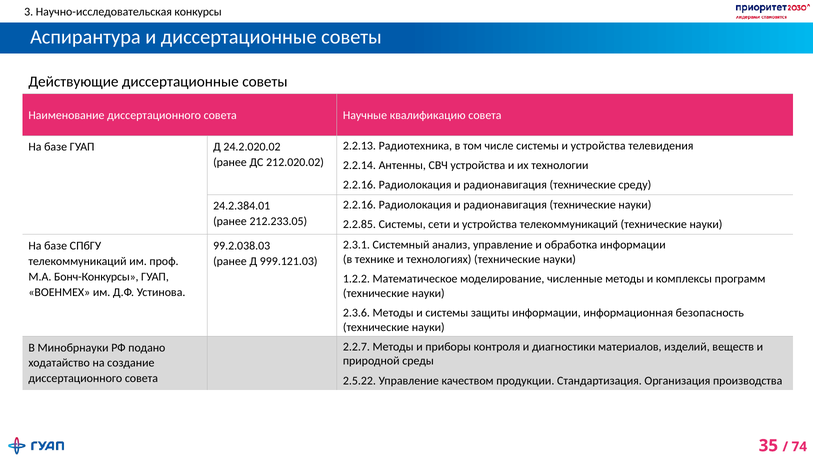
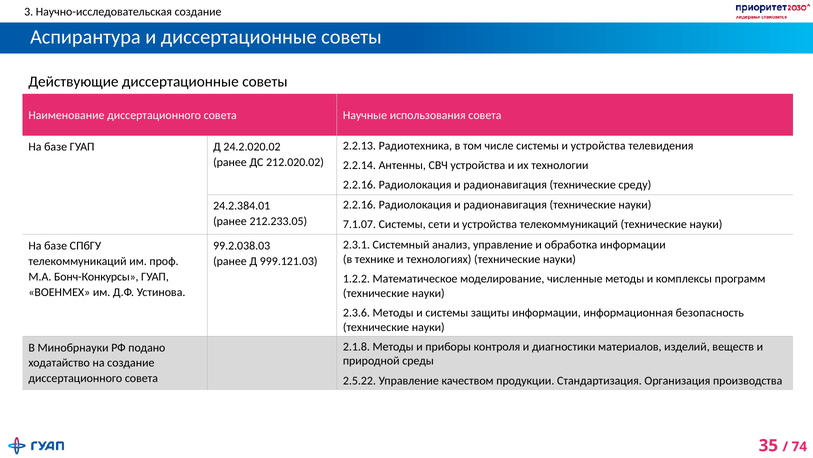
Научно-исследовательская конкурсы: конкурсы -> создание (198, 12)
квалификацию: квалификацию -> использования (428, 115)
2.2.85: 2.2.85 -> 7.1.07 (359, 224)
2.2.7: 2.2.7 -> 2.1.8 (356, 346)
